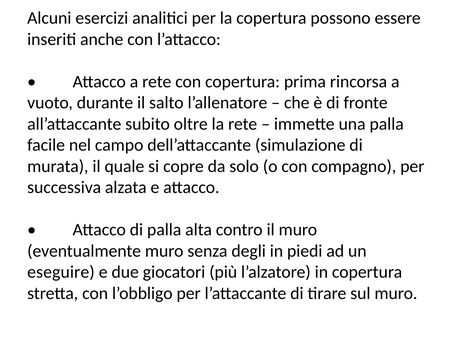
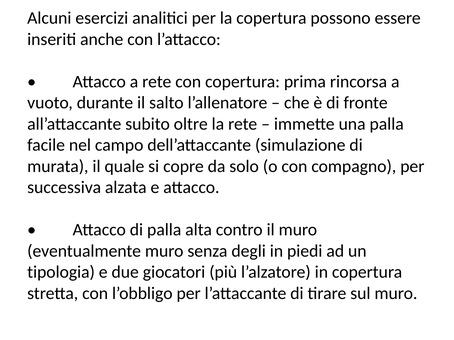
eseguire: eseguire -> tipologia (61, 272)
